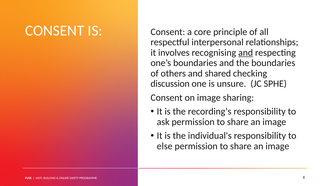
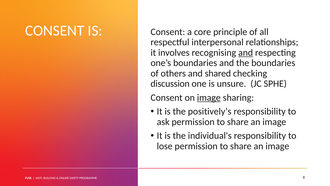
image underline: none -> present (209, 97)
recording’s: recording’s -> positively’s (210, 111)
else: else -> lose (165, 146)
